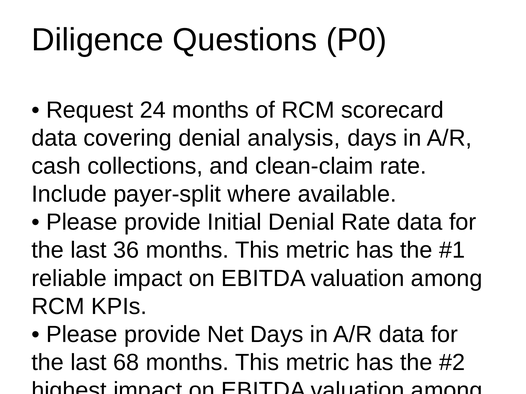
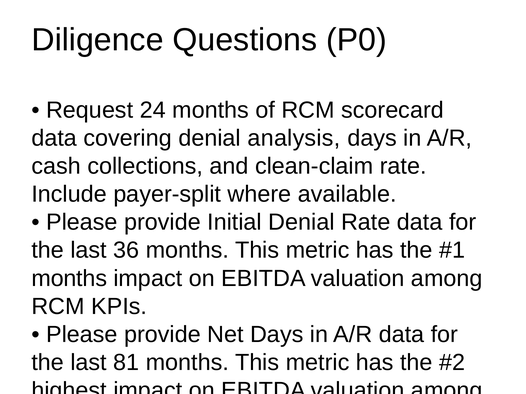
reliable: reliable -> months (69, 279)
68: 68 -> 81 (126, 363)
